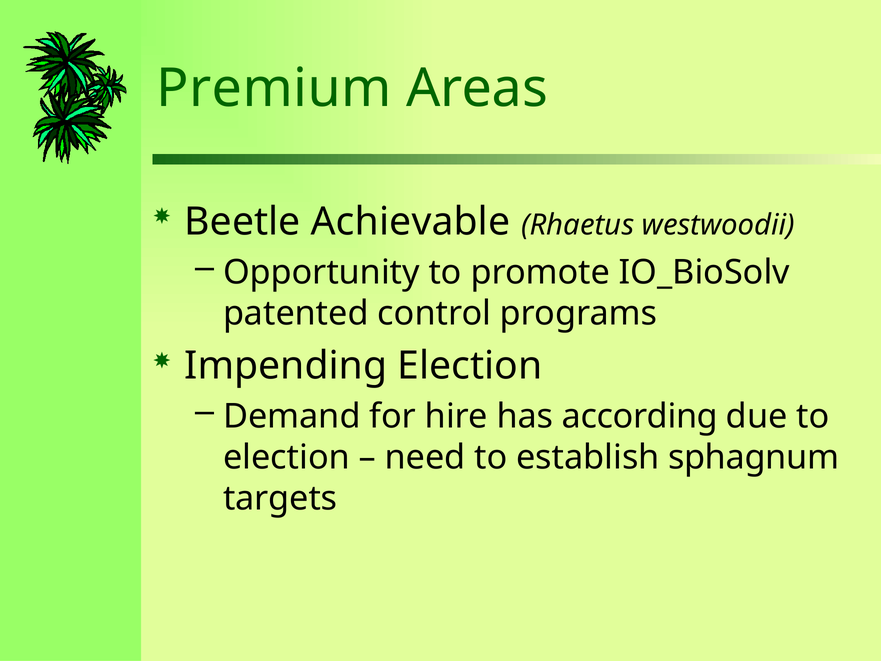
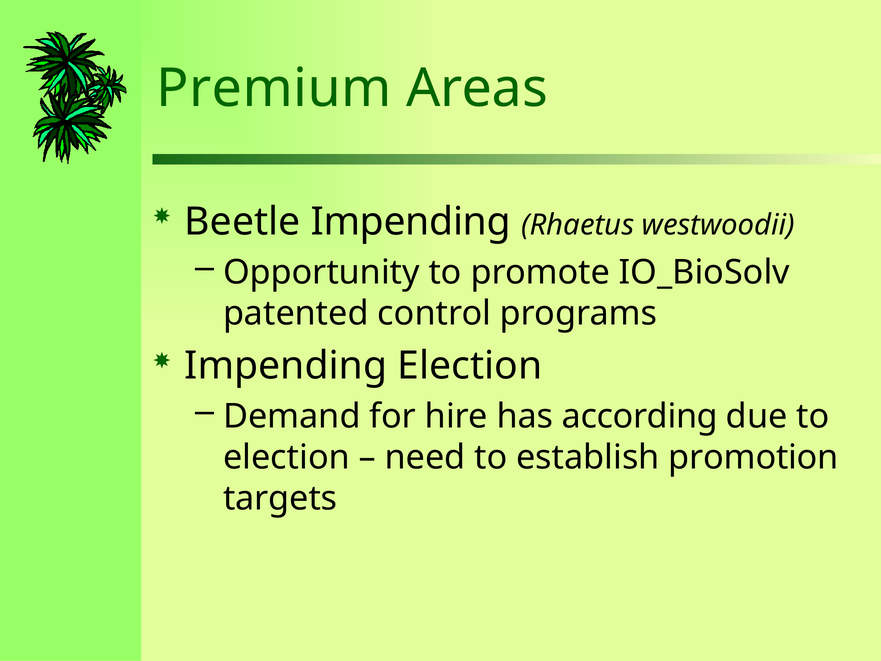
Beetle Achievable: Achievable -> Impending (411, 222)
sphagnum: sphagnum -> promotion (754, 457)
